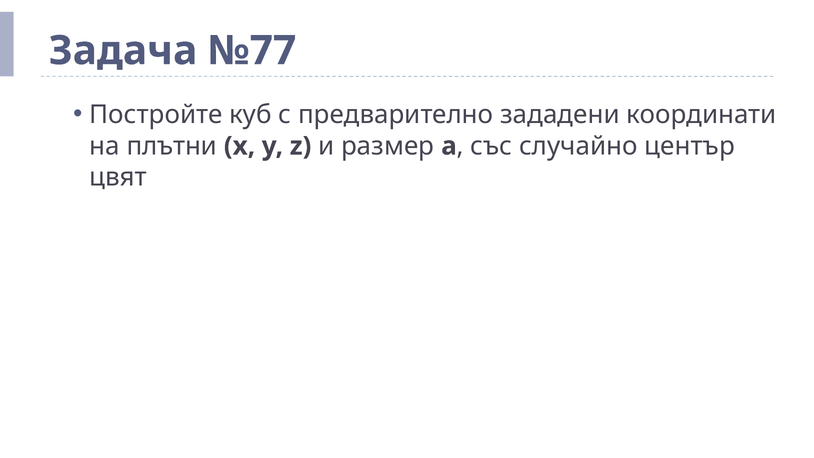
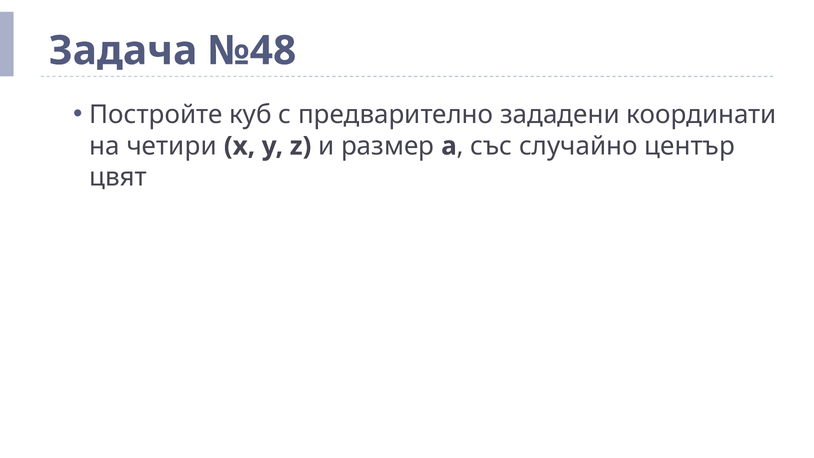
№77: №77 -> №48 (252, 51)
плътни: плътни -> четири (172, 146)
